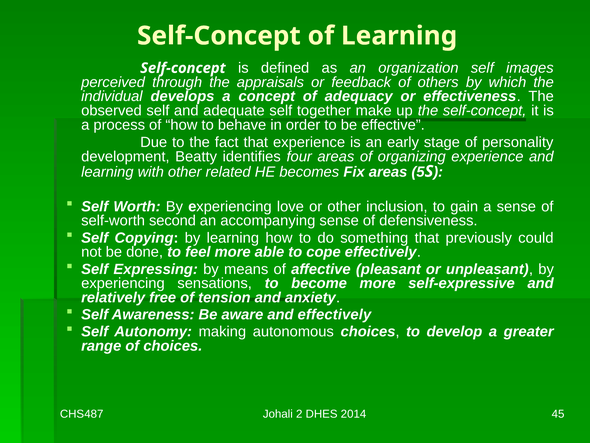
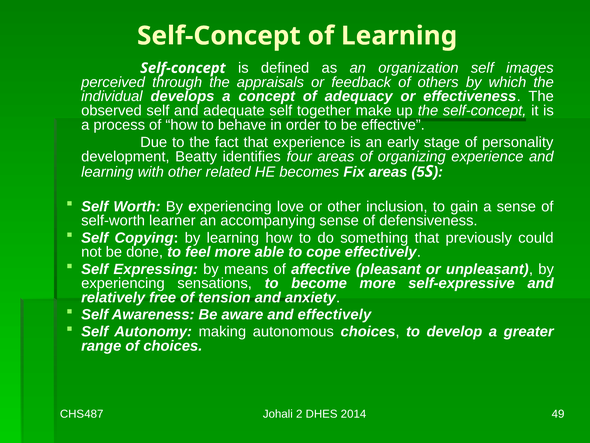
second: second -> learner (172, 220)
45: 45 -> 49 (558, 414)
